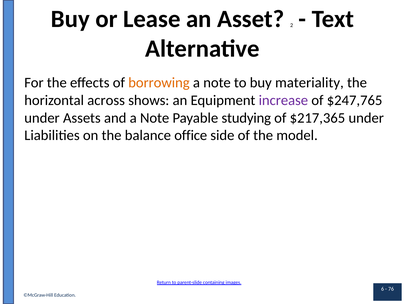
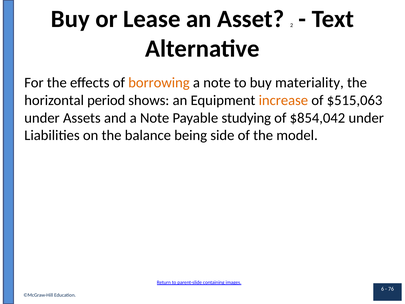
across: across -> period (106, 100)
increase colour: purple -> orange (283, 100)
$247,765: $247,765 -> $515,063 (355, 100)
$217,365: $217,365 -> $854,042 (317, 118)
office: office -> being (191, 135)
